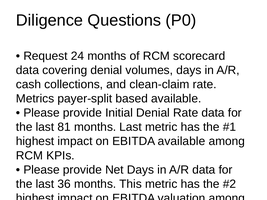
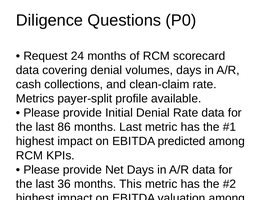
based: based -> profile (132, 99)
81: 81 -> 86 (64, 127)
EBITDA available: available -> predicted (182, 141)
